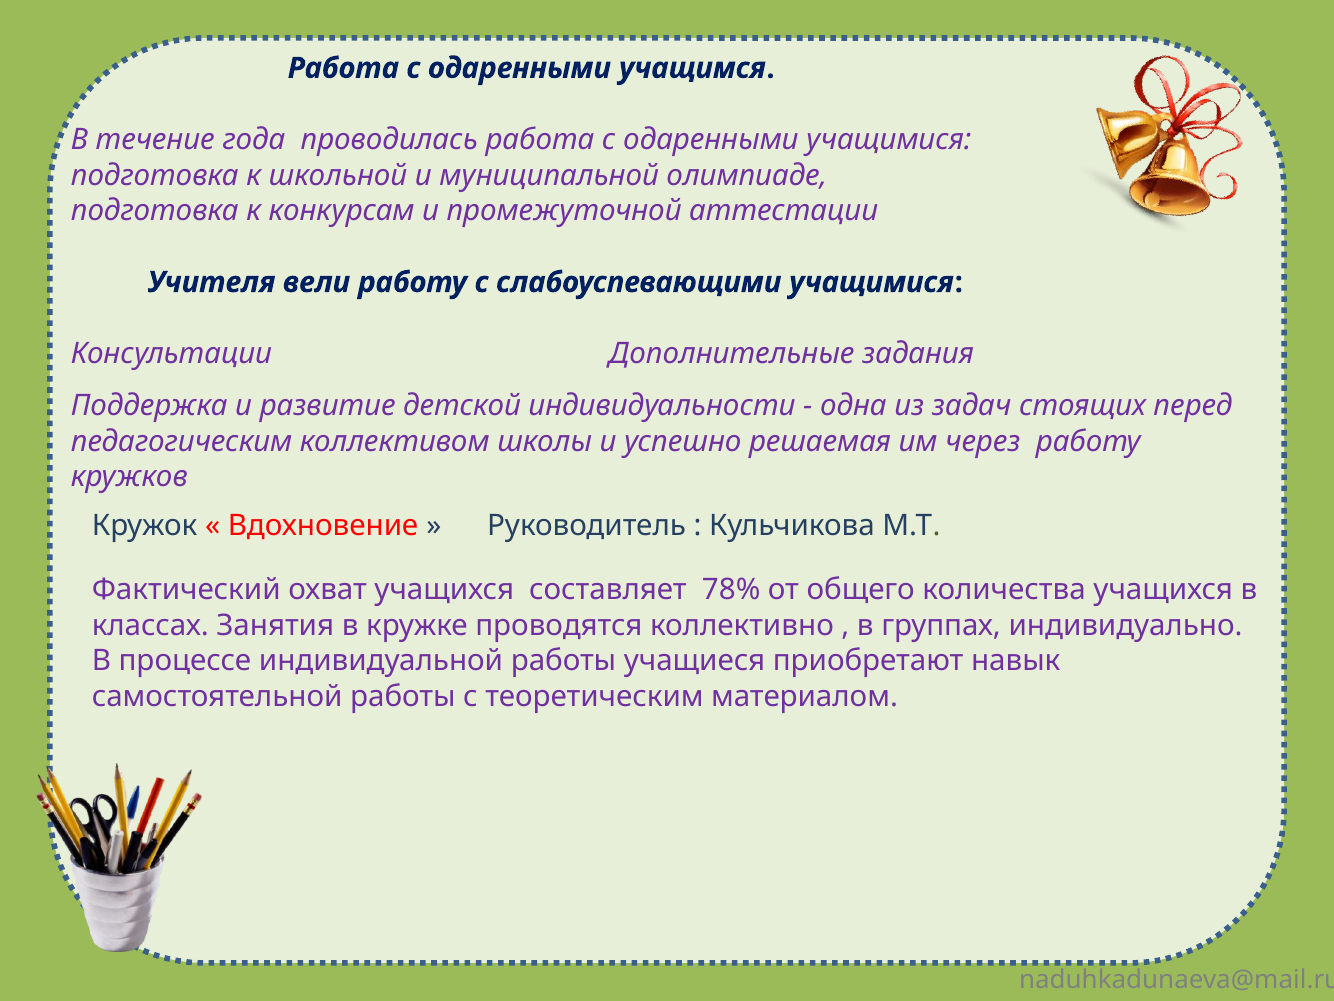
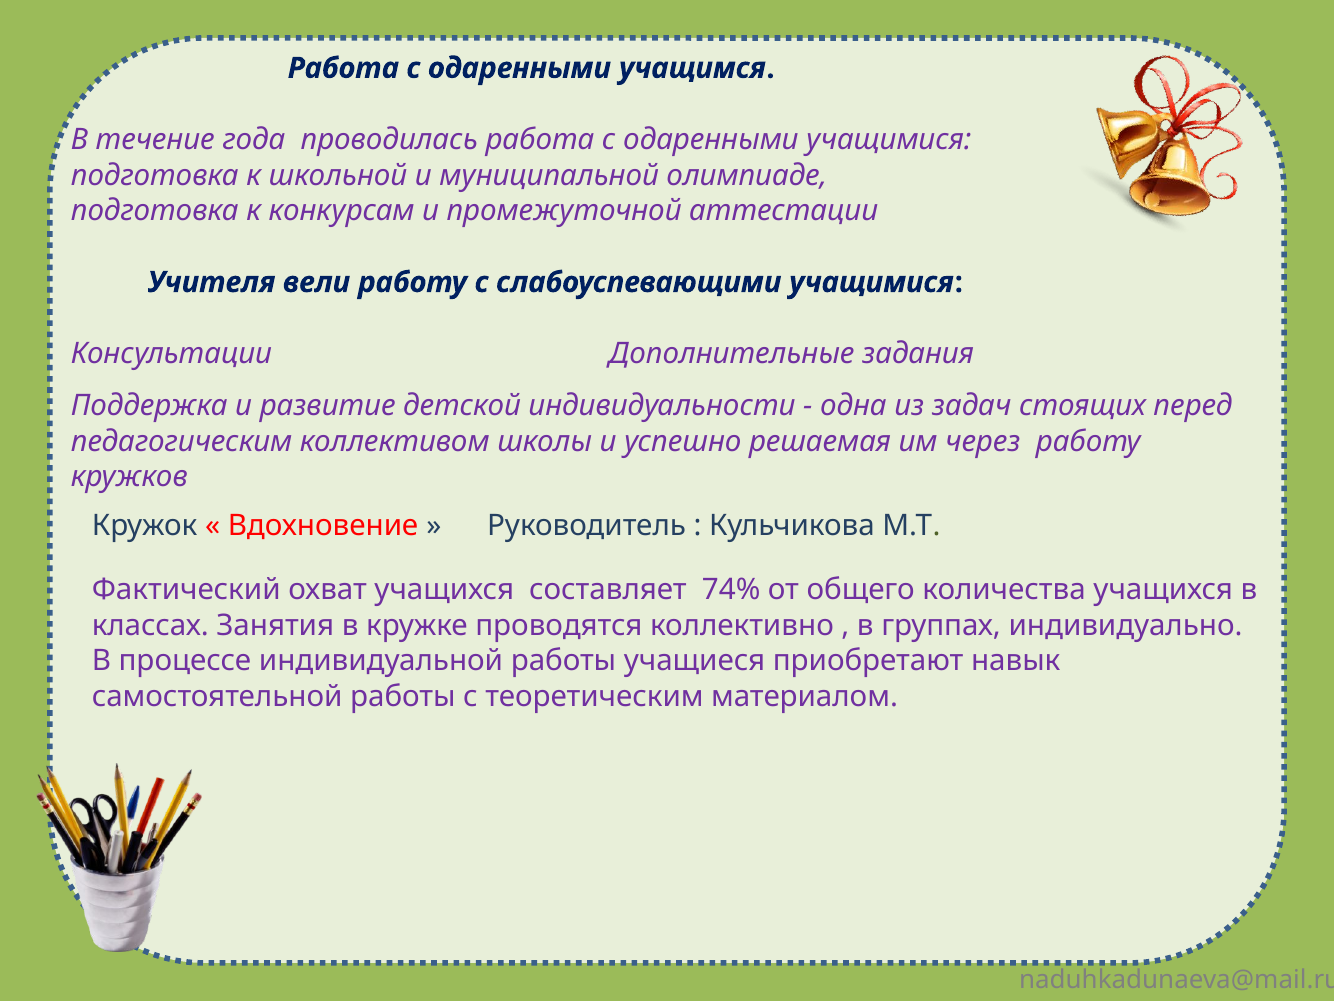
78%: 78% -> 74% (731, 590)
